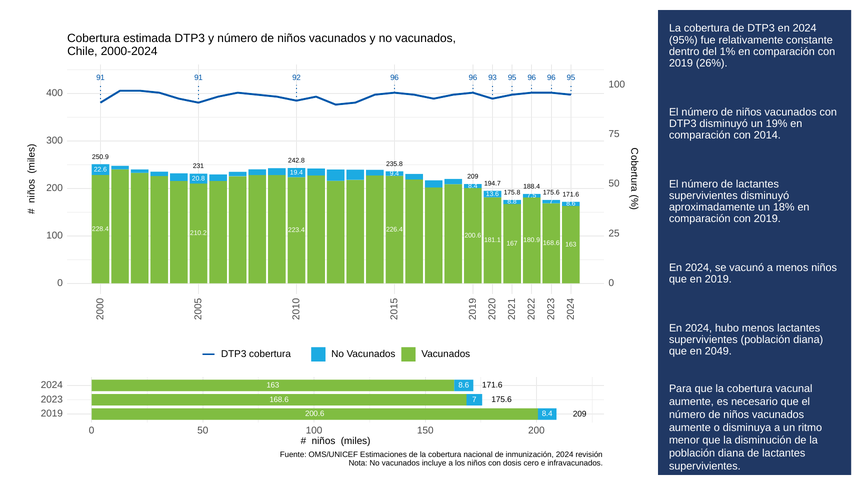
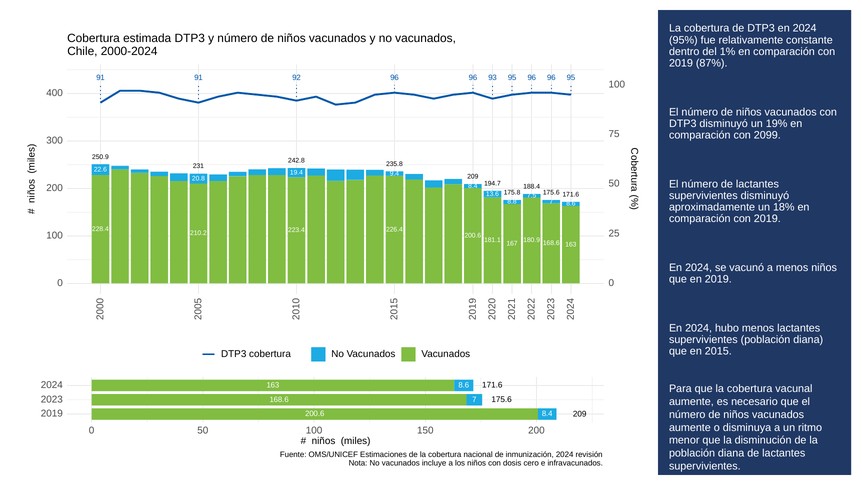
26%: 26% -> 87% (712, 63)
2014: 2014 -> 2099 (767, 135)
2049: 2049 -> 2015 (718, 351)
